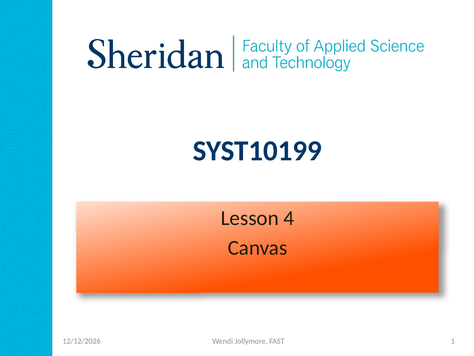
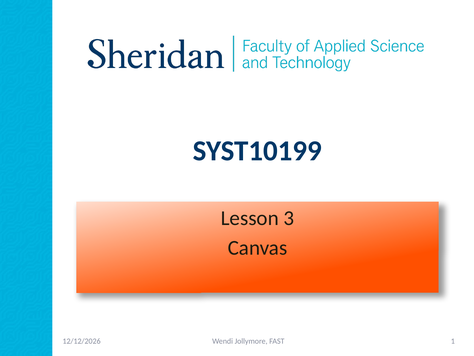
4: 4 -> 3 (289, 218)
